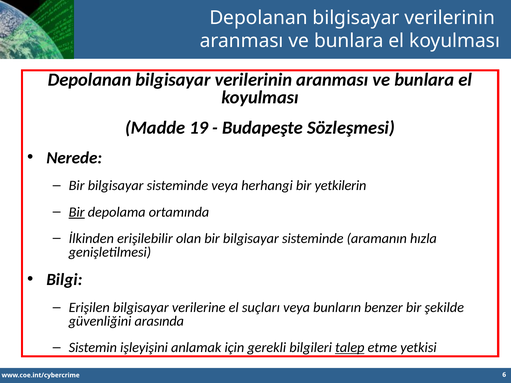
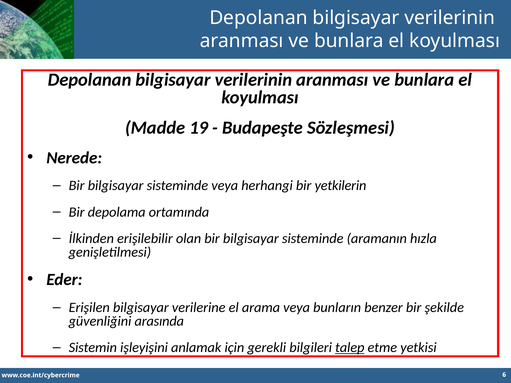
Bir underline: present -> none (77, 212)
Bilgi: Bilgi -> Eder (64, 280)
suçları: suçları -> arama (261, 308)
